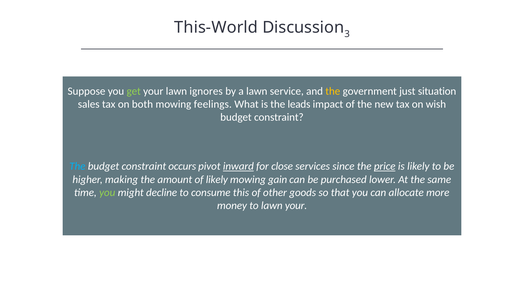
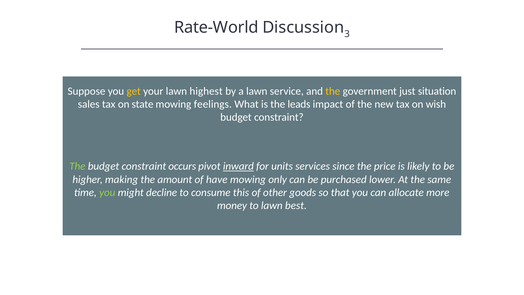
This-World: This-World -> Rate-World (216, 27)
get colour: light green -> yellow (134, 91)
ignores: ignores -> highest (206, 91)
both: both -> state (143, 104)
The colour: light blue -> light green (77, 166)
close: close -> units (282, 166)
price underline: present -> none (385, 166)
of likely: likely -> have (217, 179)
gain: gain -> only (278, 179)
lawn your: your -> best (296, 206)
